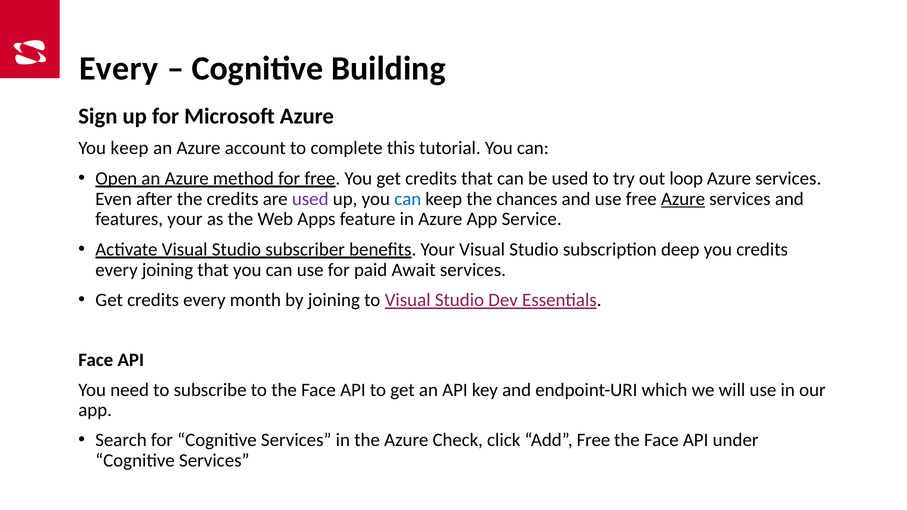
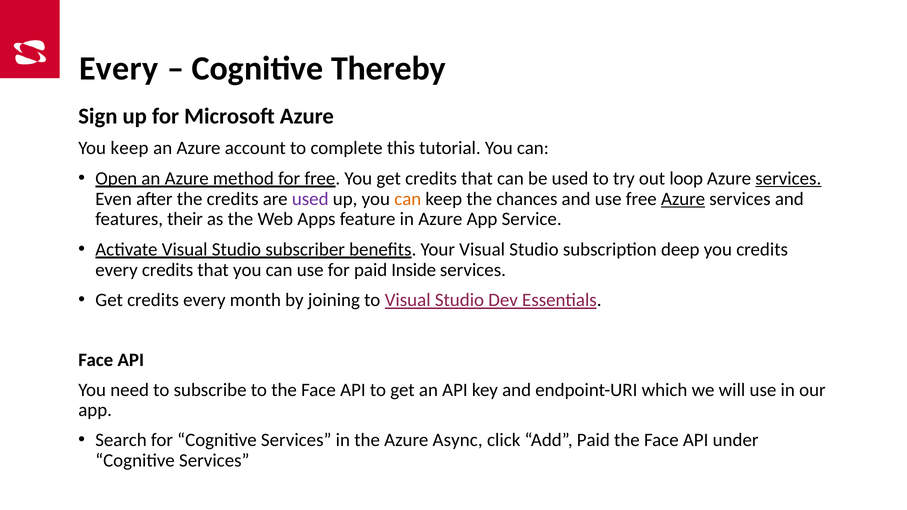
Building: Building -> Thereby (388, 69)
services underline: none -> present (788, 178)
can colour: blue -> orange (408, 199)
features your: your -> their (185, 219)
every joining: joining -> credits (168, 270)
Await: Await -> Inside (414, 270)
Check: Check -> Async (458, 440)
Add Free: Free -> Paid (593, 440)
